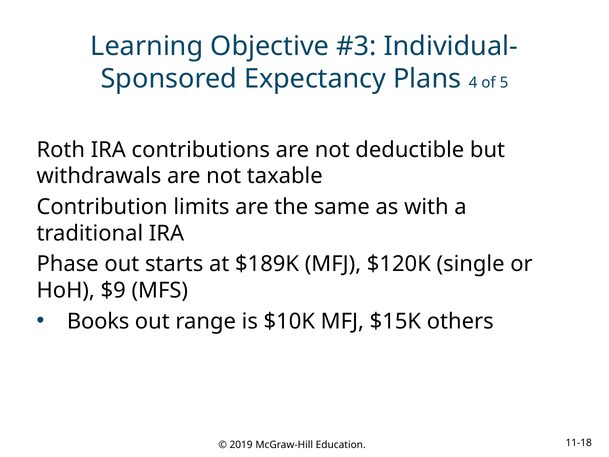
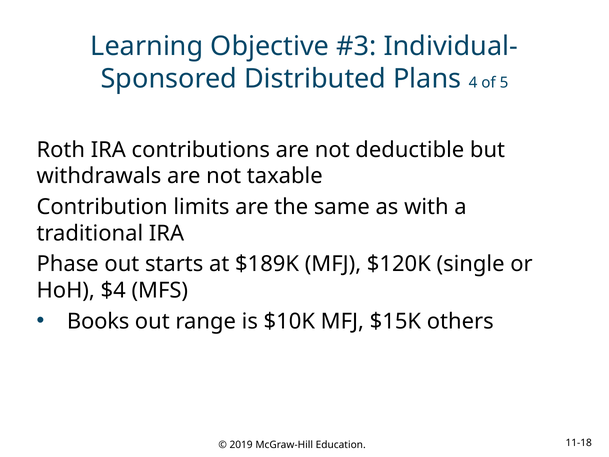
Expectancy: Expectancy -> Distributed (315, 79)
$9: $9 -> $4 (113, 290)
